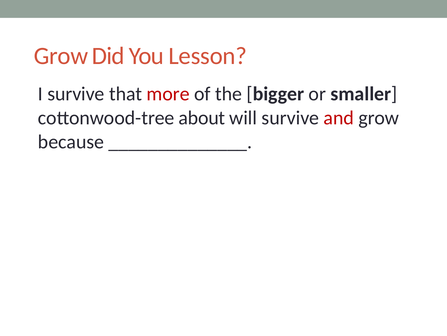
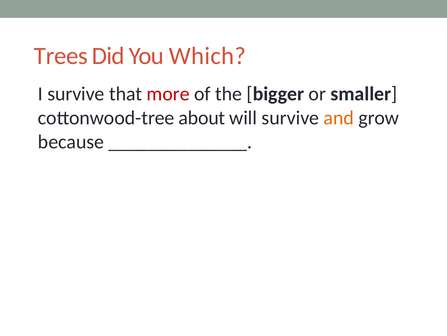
Grow: Grow -> Trees (61, 56)
Lesson: Lesson -> Which (207, 56)
and colour: red -> orange (339, 118)
